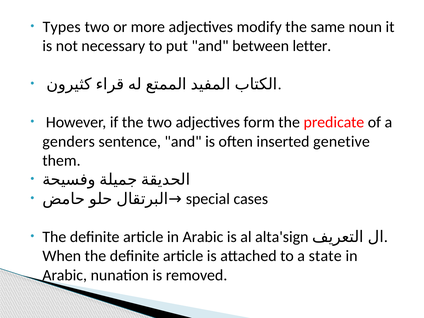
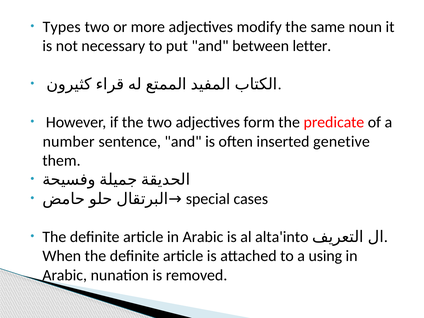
genders: genders -> number (69, 141)
alta'sign: alta'sign -> alta'into (282, 237)
state: state -> using (325, 256)
